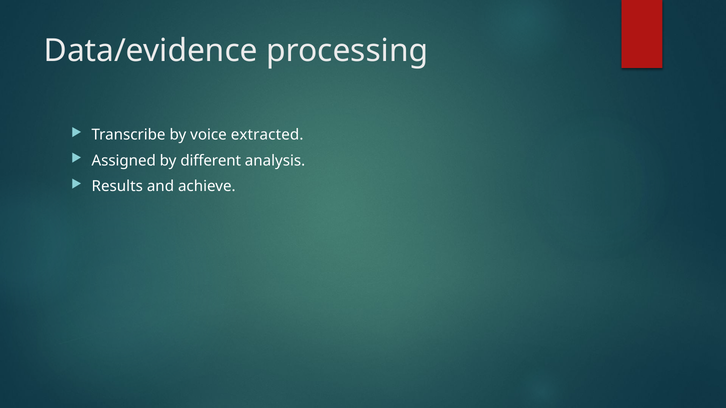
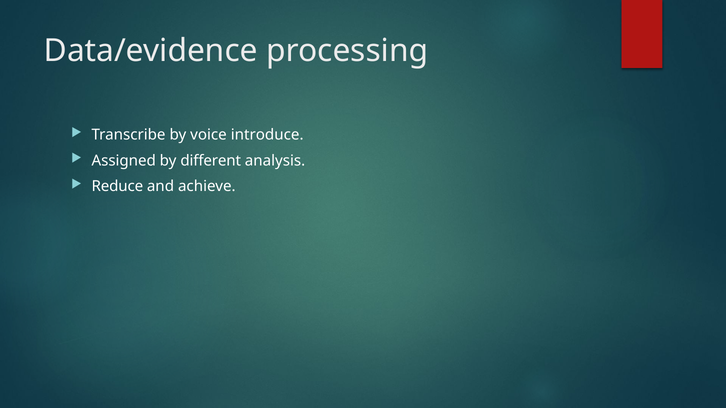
extracted: extracted -> introduce (267, 135)
Results: Results -> Reduce (117, 187)
